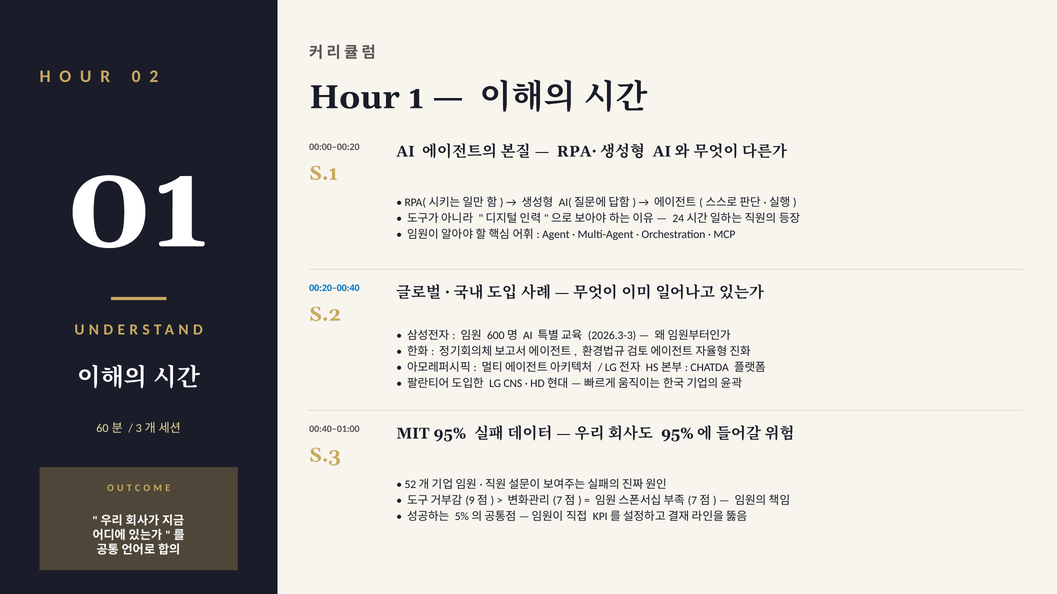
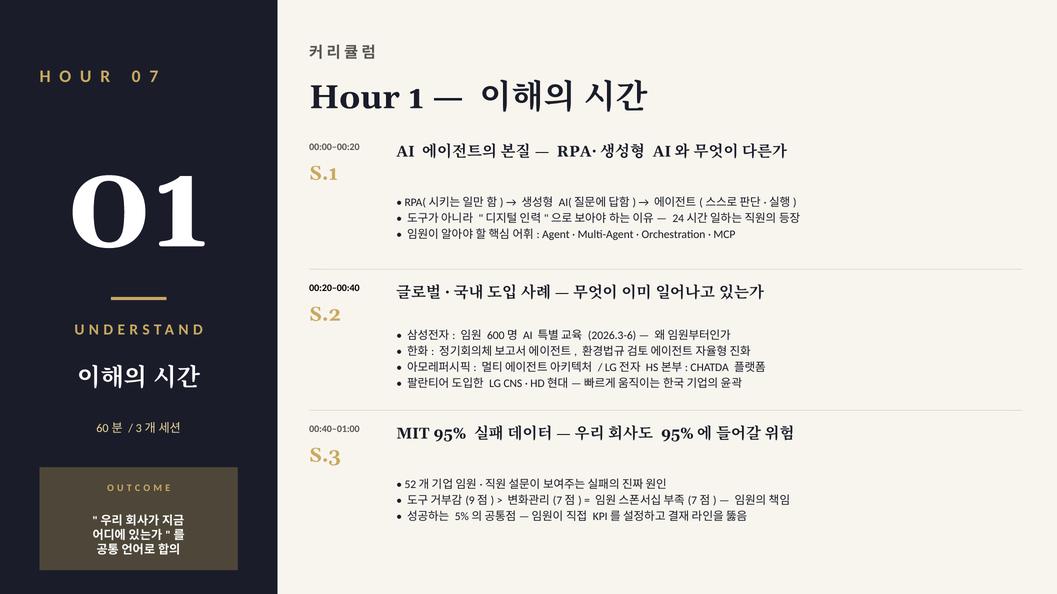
2: 2 -> 7 (154, 76)
00:20–00:40 colour: blue -> black (334, 288)
2026.3-3: 2026.3-3 -> 2026.3-6 (612, 336)
